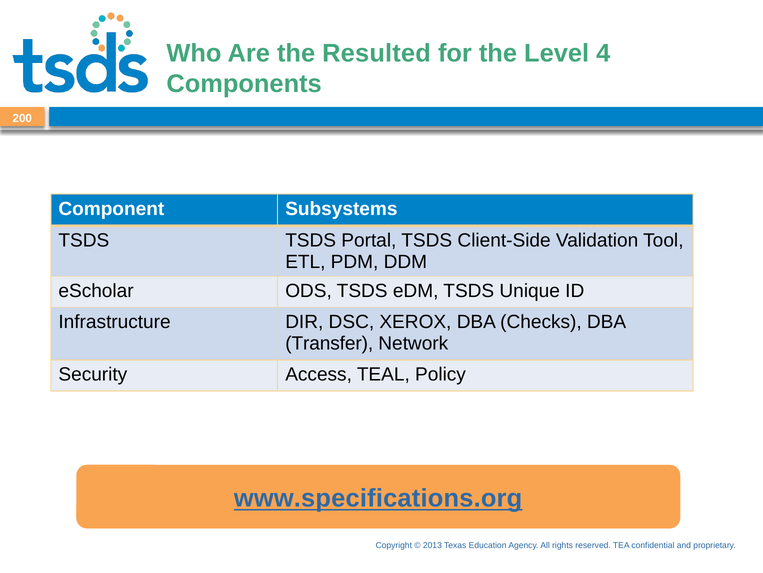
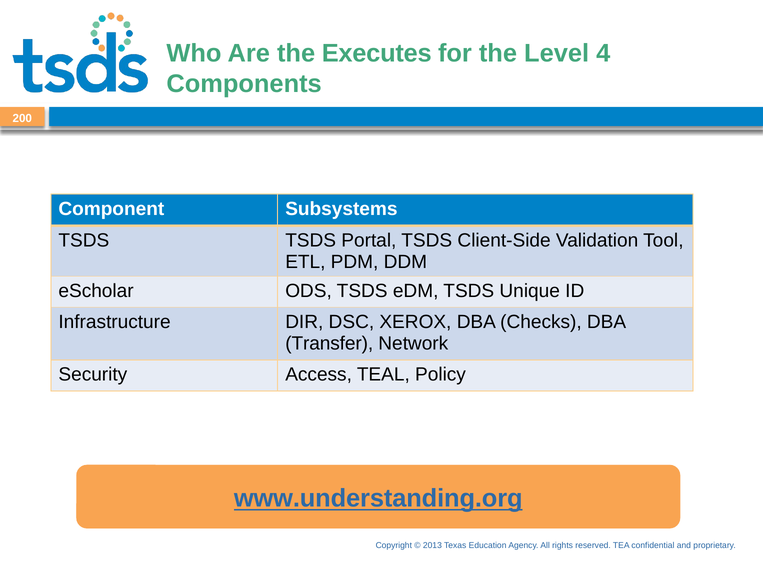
Resulted: Resulted -> Executes (377, 53)
www.specifications.org: www.specifications.org -> www.understanding.org (378, 498)
